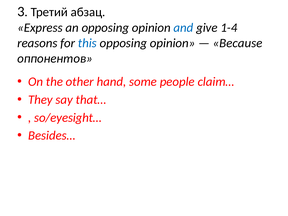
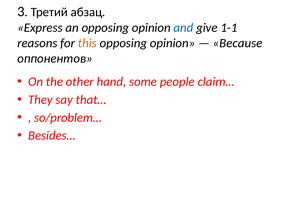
1-4: 1-4 -> 1-1 (229, 28)
this colour: blue -> orange (87, 43)
so/eyesight…: so/eyesight… -> so/problem… (68, 118)
